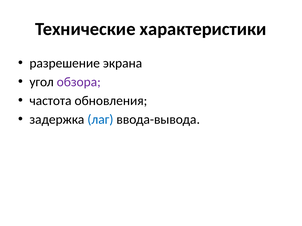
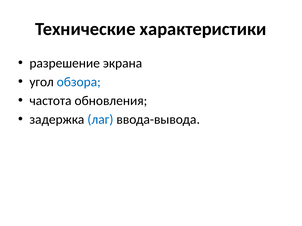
обзора colour: purple -> blue (79, 82)
